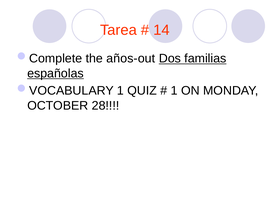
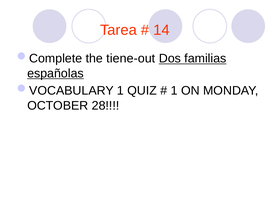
años-out: años-out -> tiene-out (131, 59)
